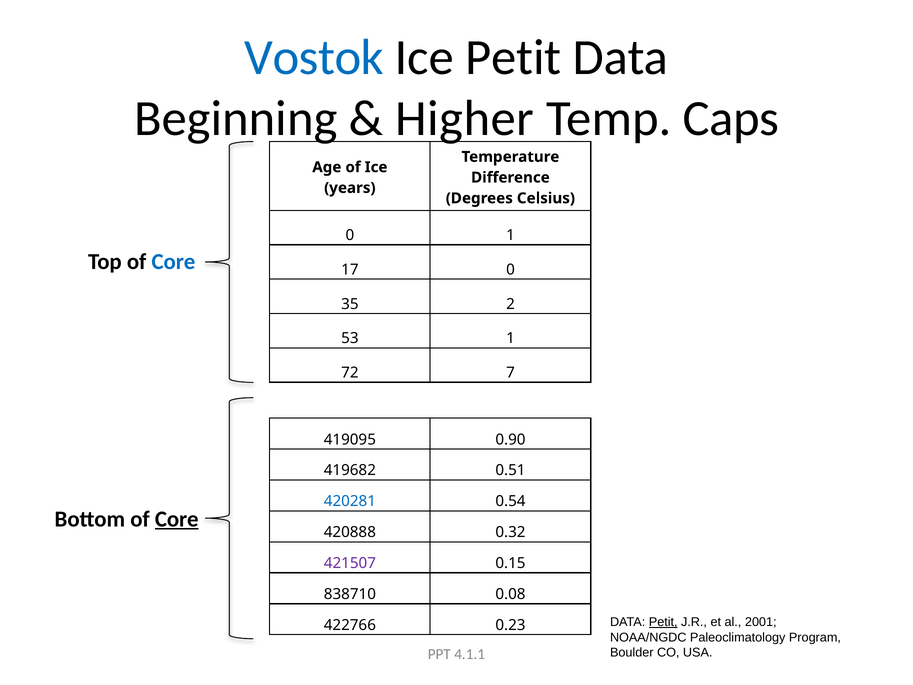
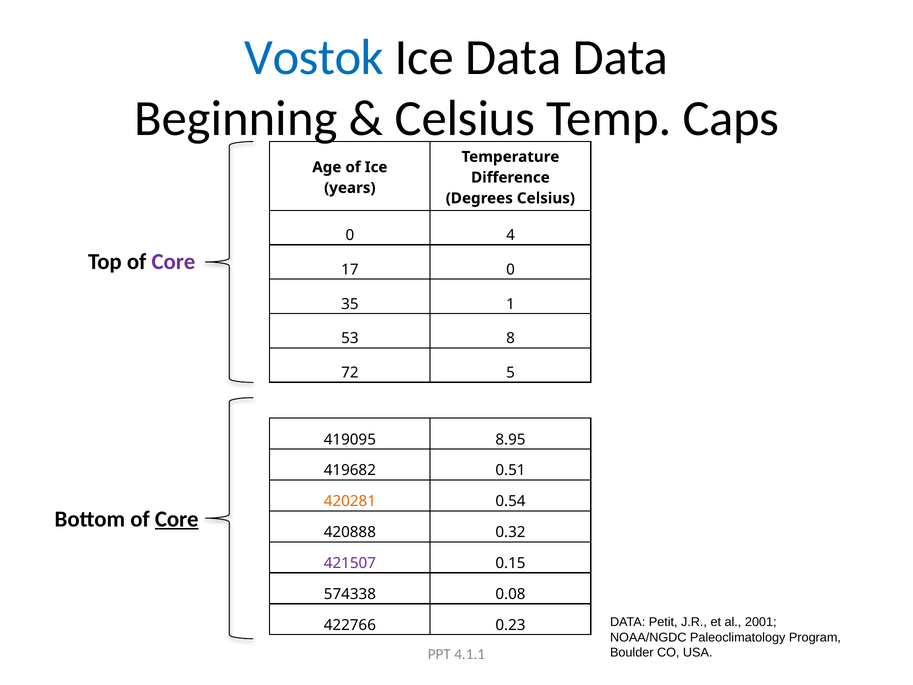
Ice Petit: Petit -> Data (513, 58)
Higher: Higher -> Celsius (465, 118)
0 1: 1 -> 4 (510, 235)
Core colour: blue -> purple (173, 261)
2: 2 -> 1 (510, 304)
53 1: 1 -> 8 (510, 338)
7: 7 -> 5 (510, 373)
0.90: 0.90 -> 8.95 (510, 439)
420281 colour: blue -> orange (350, 501)
838710: 838710 -> 574338 (350, 594)
Petit underline: present -> none (663, 622)
